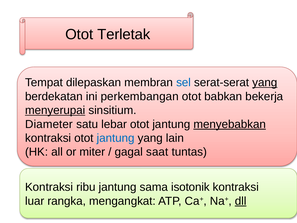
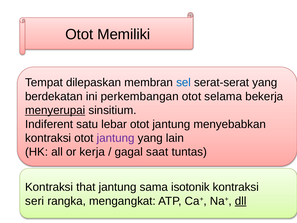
Terletak: Terletak -> Memiliki (124, 34)
yang underline: present -> none (265, 82)
babkan: babkan -> selama (223, 96)
Diameter: Diameter -> Indiferent (49, 124)
menyebabkan underline: present -> none (230, 124)
jantung colour: blue -> purple (116, 138)
miter: miter -> kerja (92, 152)
ribu: ribu -> that (86, 187)
luar: luar -> seri (35, 201)
